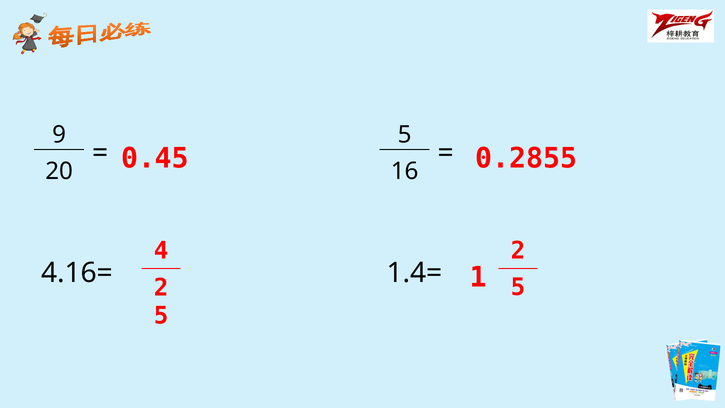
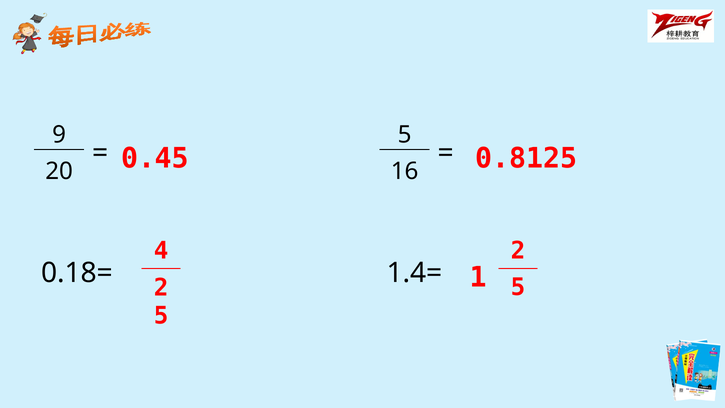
0.2855: 0.2855 -> 0.8125 (526, 158)
4.16=: 4.16= -> 0.18= (77, 273)
